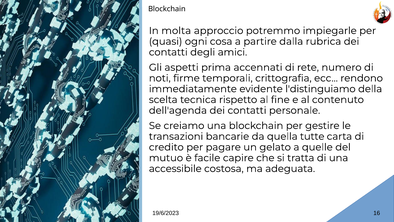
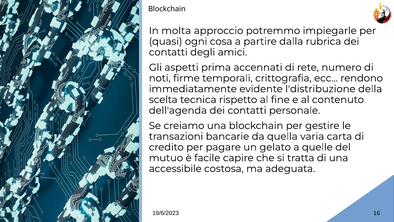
l'distinguiamo: l'distinguiamo -> l'distribuzione (320, 89)
tutte: tutte -> varia (312, 136)
